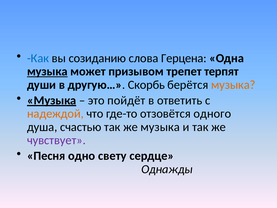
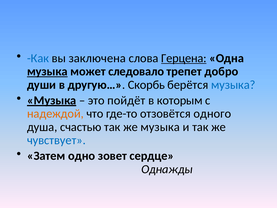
созиданию: созиданию -> заключена (97, 58)
Герцена underline: none -> present (184, 58)
призывом: призывом -> следовало (136, 71)
терпят: терпят -> добро (221, 71)
музыка colour: orange -> blue (233, 85)
ответить: ответить -> которым (180, 100)
чувствует colour: purple -> blue (56, 140)
Песня: Песня -> Затем (46, 156)
свету: свету -> зовет (112, 156)
